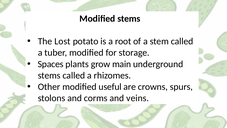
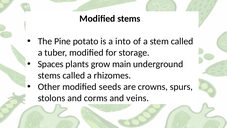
Lost: Lost -> Pine (63, 41)
root: root -> into (123, 41)
useful: useful -> seeds (110, 87)
